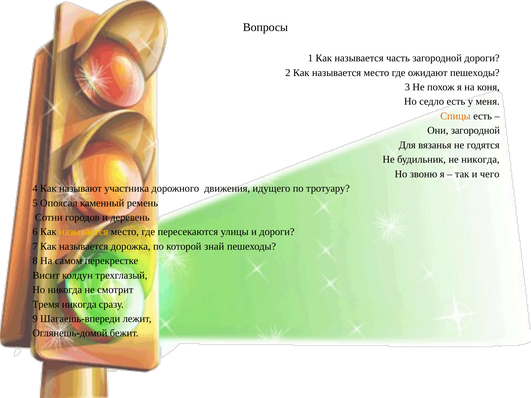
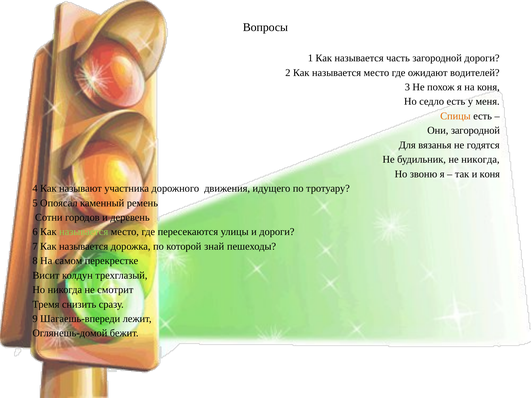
ожидают пешеходы: пешеходы -> водителей (475, 73)
и чего: чего -> коня (490, 174)
называется colour: yellow -> light green (84, 232)
Тремя никогда: никогда -> снизить (79, 304)
